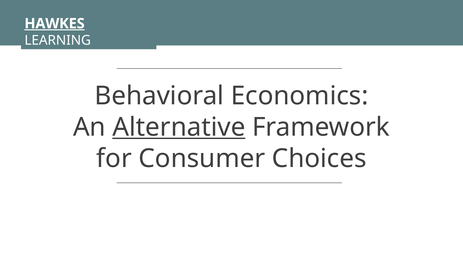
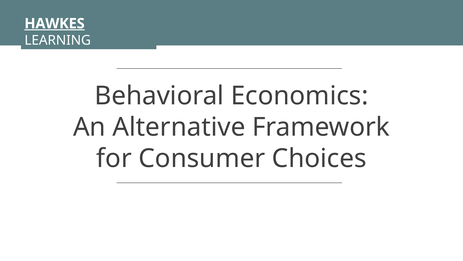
Alternative underline: present -> none (179, 127)
